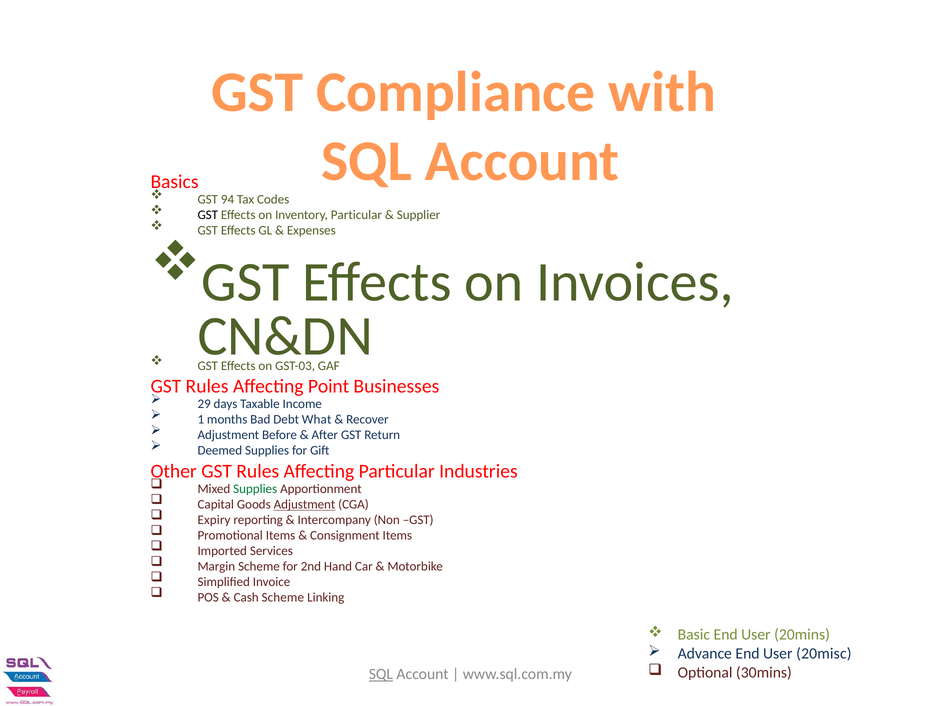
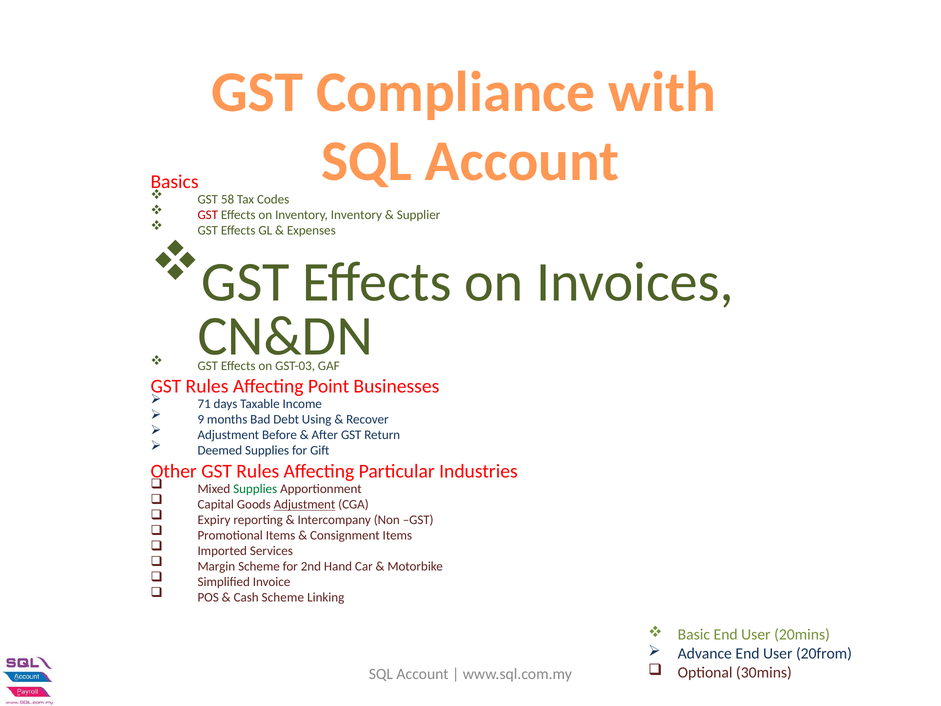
94: 94 -> 58 (228, 199)
GST colour: black -> red (208, 215)
Inventory Particular: Particular -> Inventory (356, 215)
29: 29 -> 71 (204, 404)
1: 1 -> 9 (201, 420)
What: What -> Using (317, 420)
20misc: 20misc -> 20from (824, 653)
SQL underline: present -> none (381, 674)
